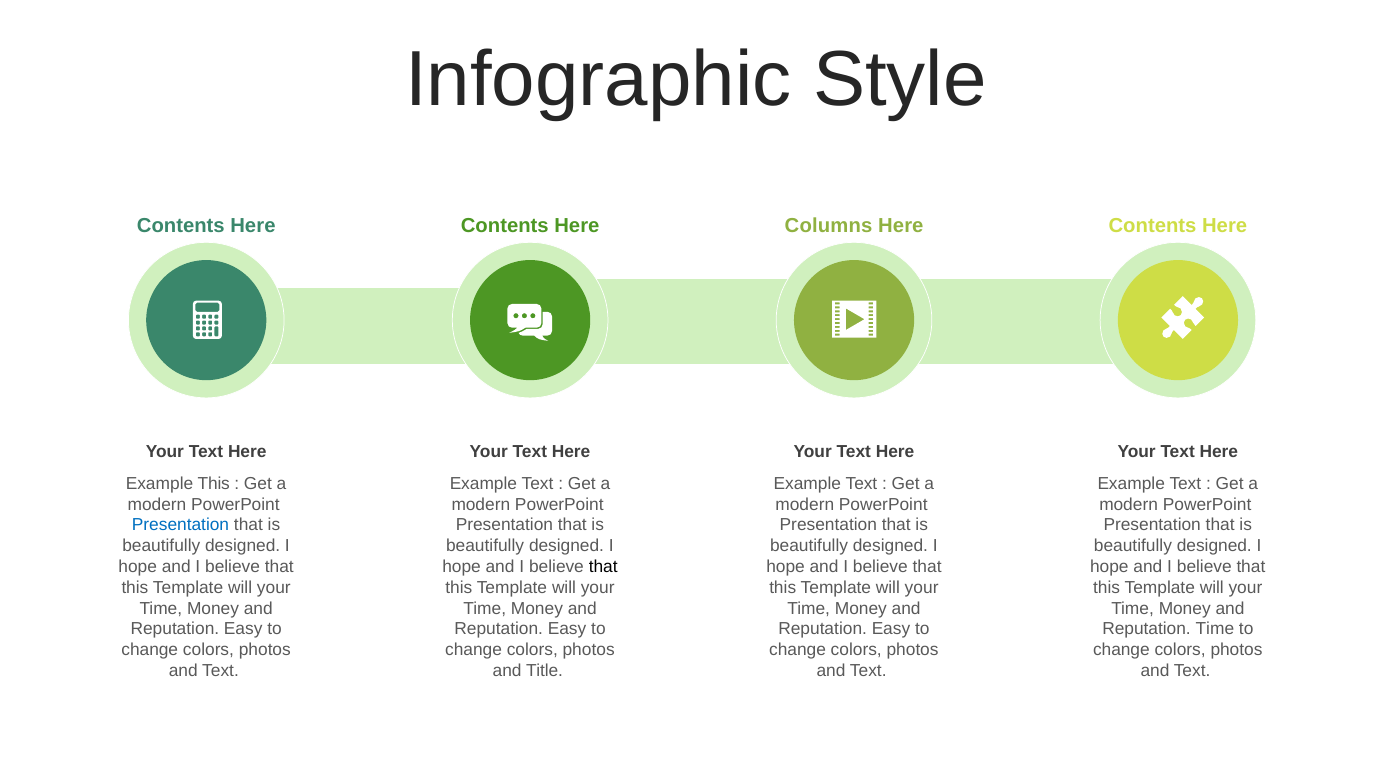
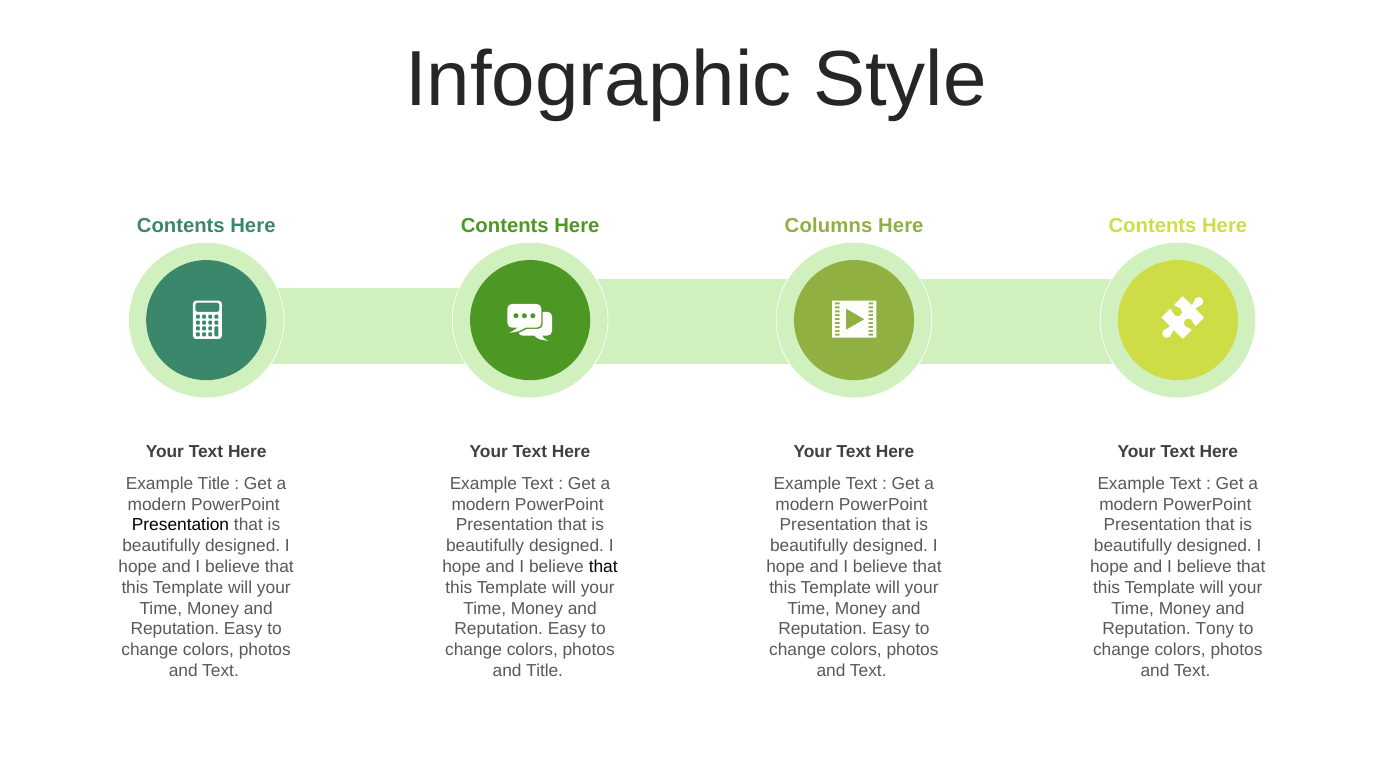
Example This: This -> Title (214, 484)
Presentation colour: blue -> black (181, 525)
Reputation Time: Time -> Tony (1215, 629)
